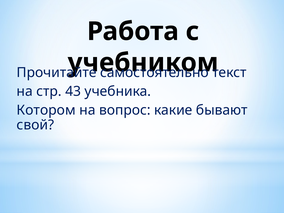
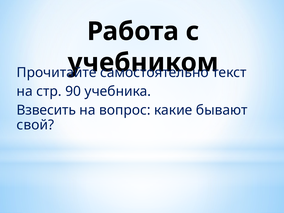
43: 43 -> 90 (73, 91)
Котором: Котором -> Взвесить (46, 110)
